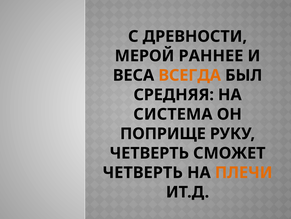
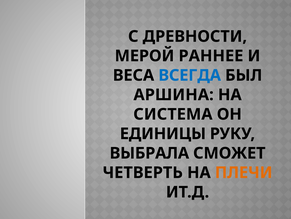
ВСЕГДА colour: orange -> blue (190, 75)
СРЕДНЯЯ: СРЕДНЯЯ -> АРШИНА (174, 94)
ПОПРИЩЕ: ПОПРИЩЕ -> ЕДИНИЦЫ (163, 133)
ЧЕТВЕРТЬ: ЧЕТВЕРТЬ -> ВЫБРАЛА (149, 153)
